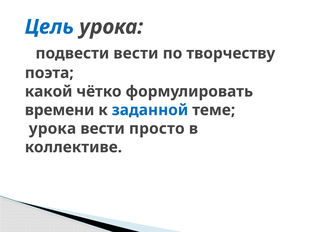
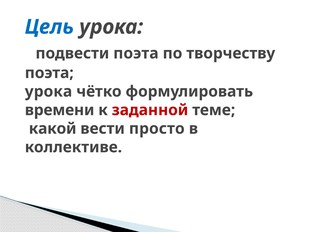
подвести вести: вести -> поэта (136, 53)
какой: какой -> урока (48, 91)
заданной colour: blue -> red (150, 110)
урока: урока -> какой (53, 128)
